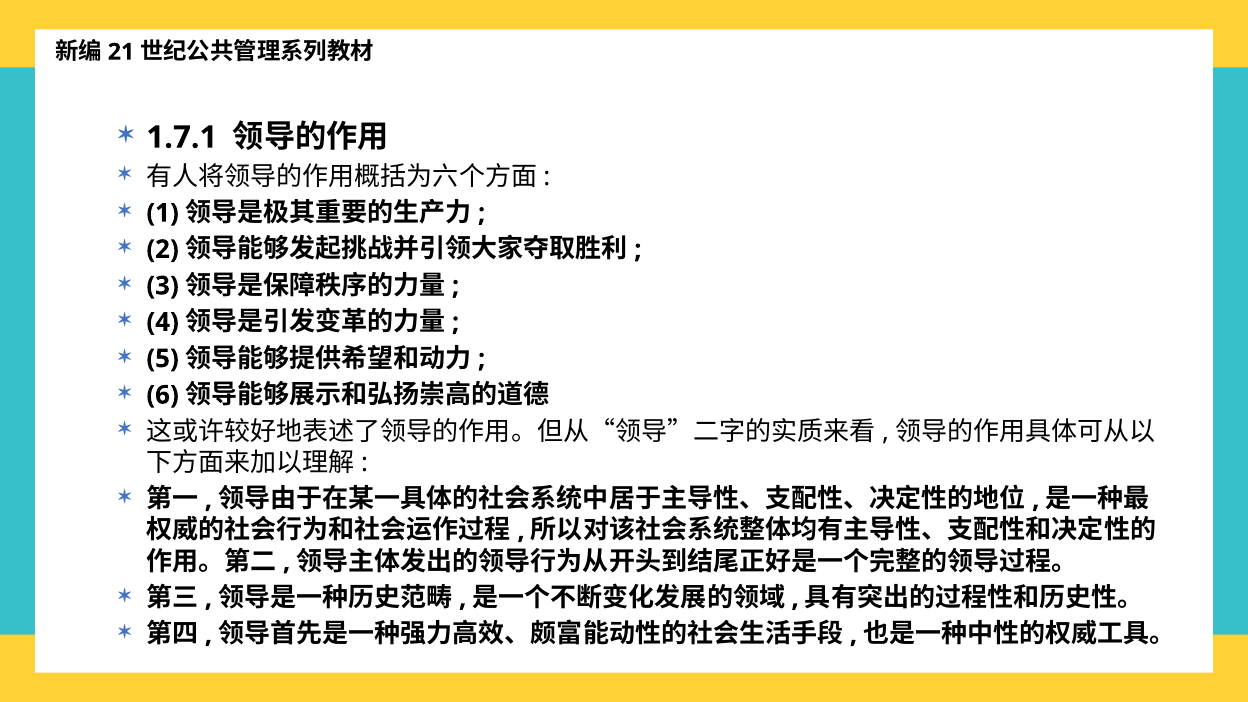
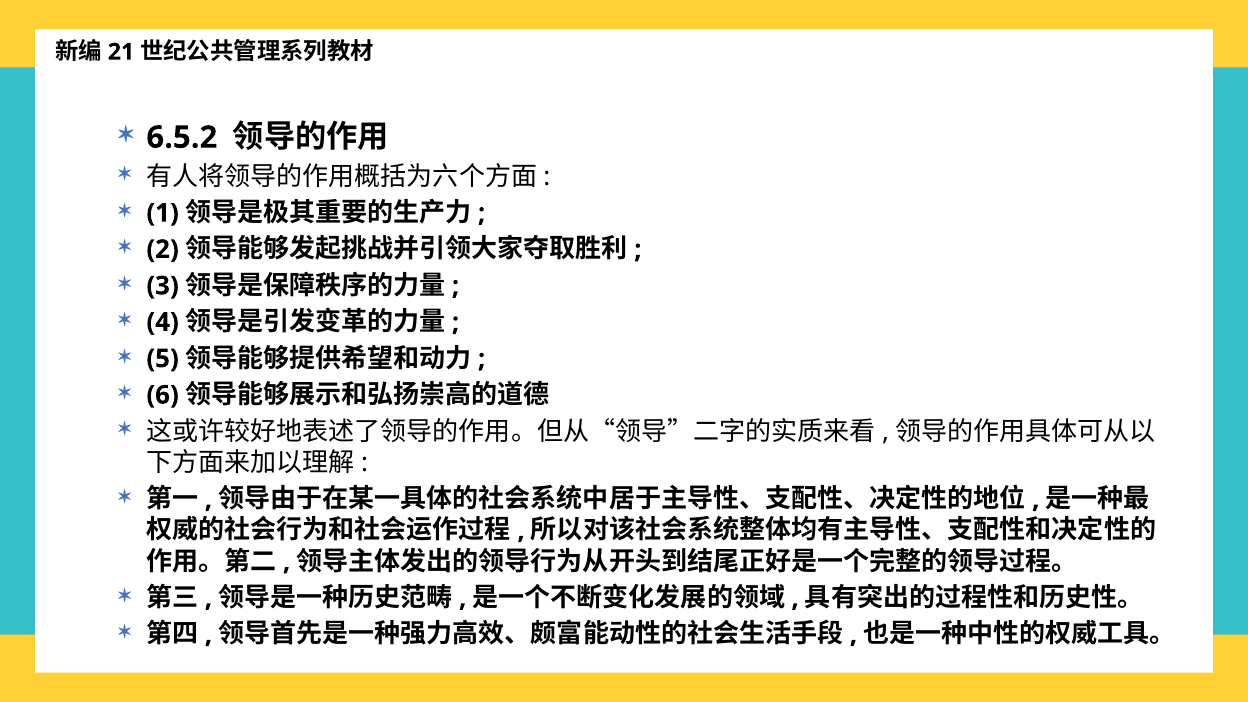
1.7.1: 1.7.1 -> 6.5.2 (182, 137)
